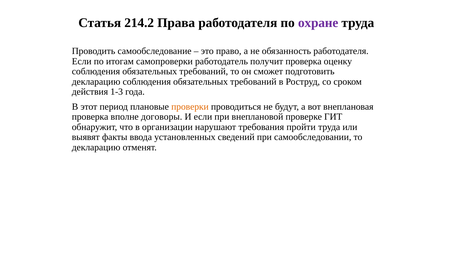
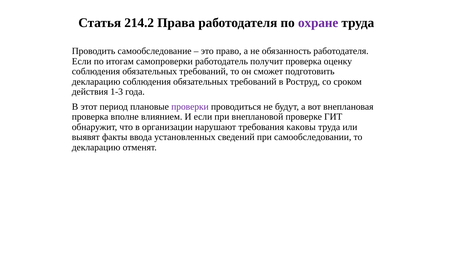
проверки colour: orange -> purple (190, 107)
договоры: договоры -> влиянием (162, 117)
пройти: пройти -> каковы (301, 127)
